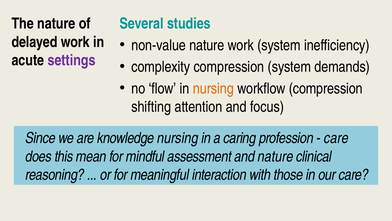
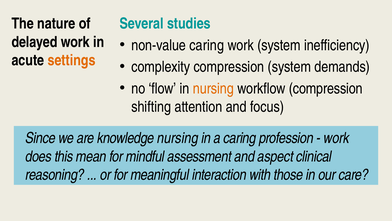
non-value nature: nature -> caring (207, 45)
settings colour: purple -> orange (72, 60)
care: care -> work (336, 138)
and nature: nature -> aspect (276, 156)
